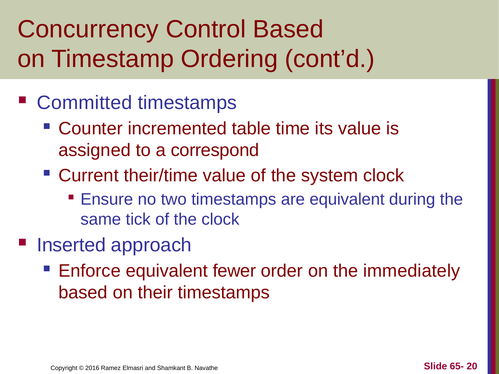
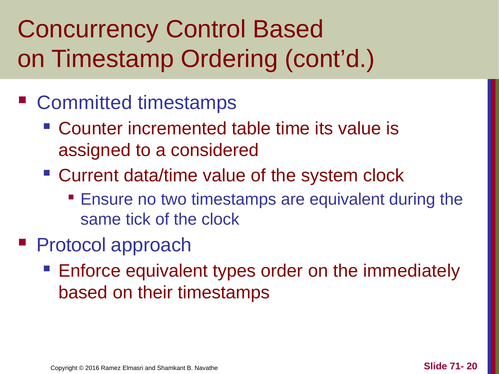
correspond: correspond -> considered (215, 150)
their/time: their/time -> data/time (161, 176)
Inserted: Inserted -> Protocol (71, 245)
fewer: fewer -> types (234, 271)
65-: 65- -> 71- (457, 367)
